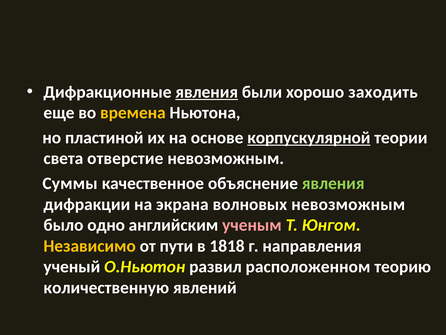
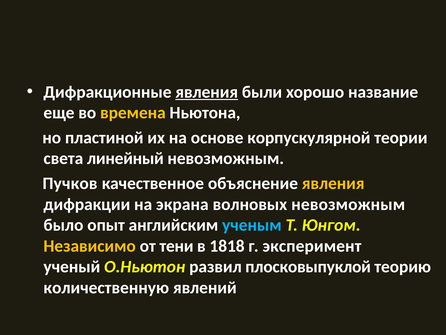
заходить: заходить -> название (383, 92)
корпускулярной underline: present -> none (309, 138)
отверстие: отверстие -> линейный (125, 158)
Суммы: Суммы -> Пучков (70, 183)
явления colour: light green -> yellow (333, 183)
одно: одно -> опыт (106, 225)
ученым colour: pink -> light blue (252, 225)
пути: пути -> тени (176, 246)
направления: направления -> эксперимент (312, 246)
расположенном: расположенном -> плосковыпуклой (308, 266)
